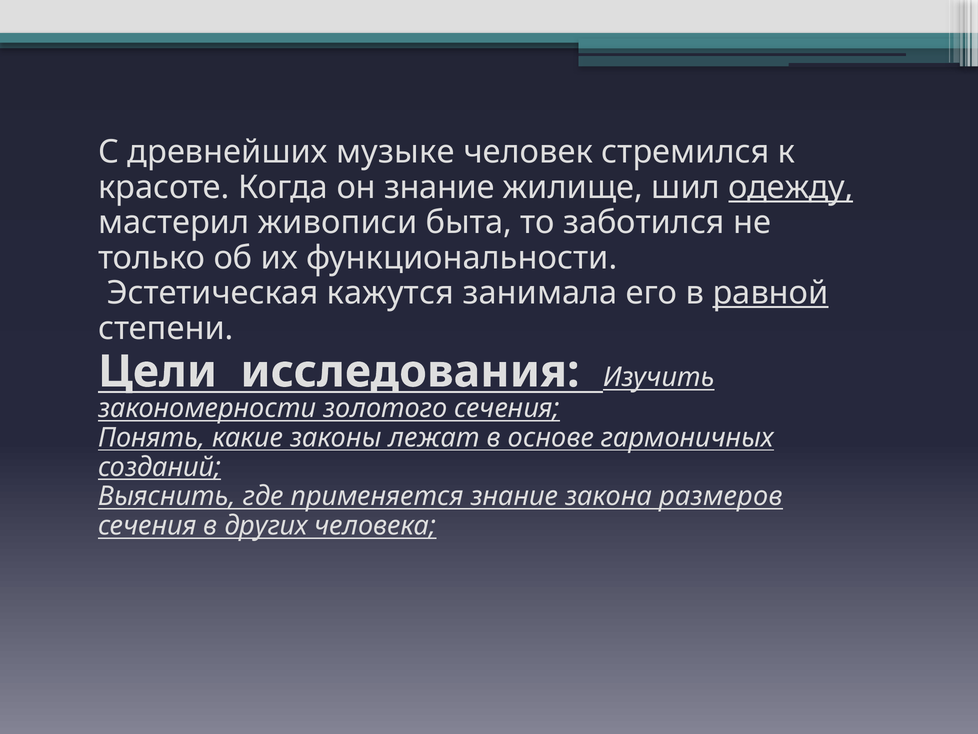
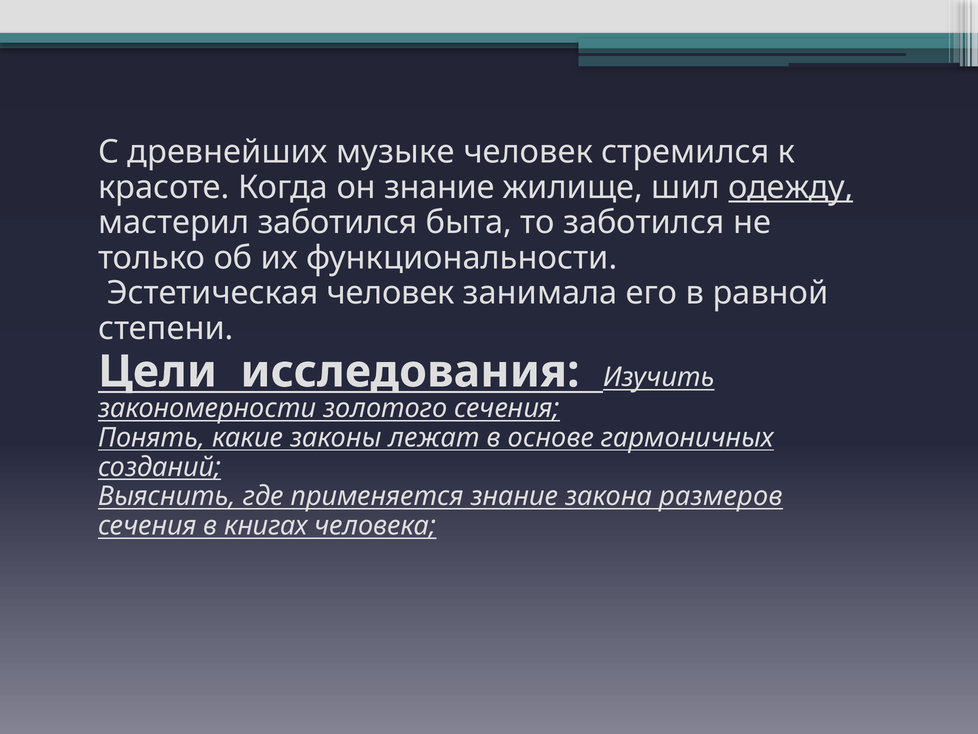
мастерил живописи: живописи -> заботился (338, 222)
Эстетическая кажутся: кажутся -> человек (391, 293)
равной underline: present -> none (771, 293)
других: других -> книгах (266, 525)
